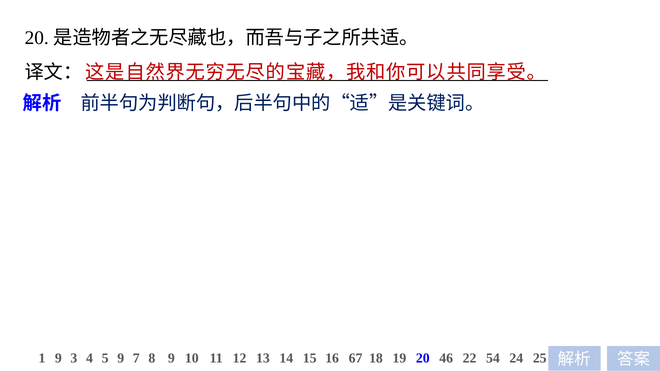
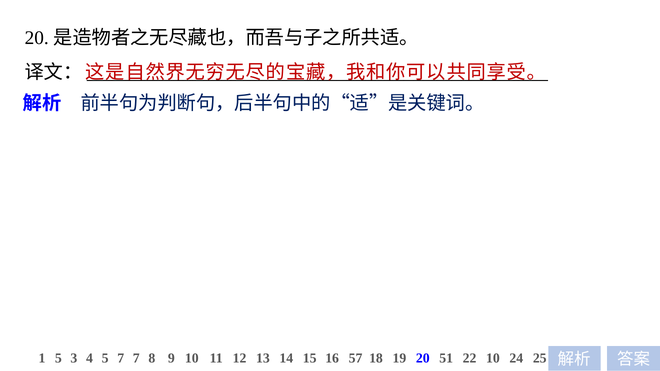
1 9: 9 -> 5 (58, 359)
5 9: 9 -> 7 (121, 359)
67: 67 -> 57 (356, 359)
46: 46 -> 51 (446, 359)
22 54: 54 -> 10 (493, 359)
